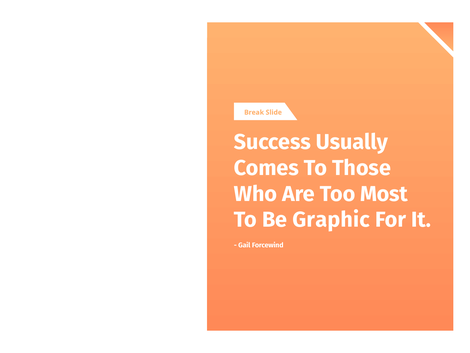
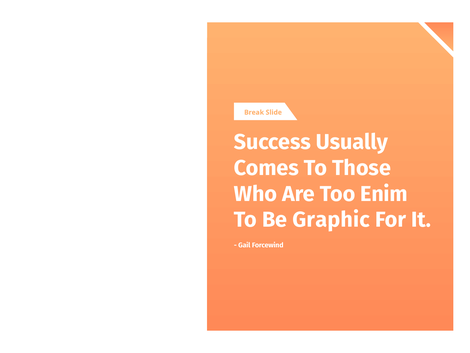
Most: Most -> Enim (384, 194)
